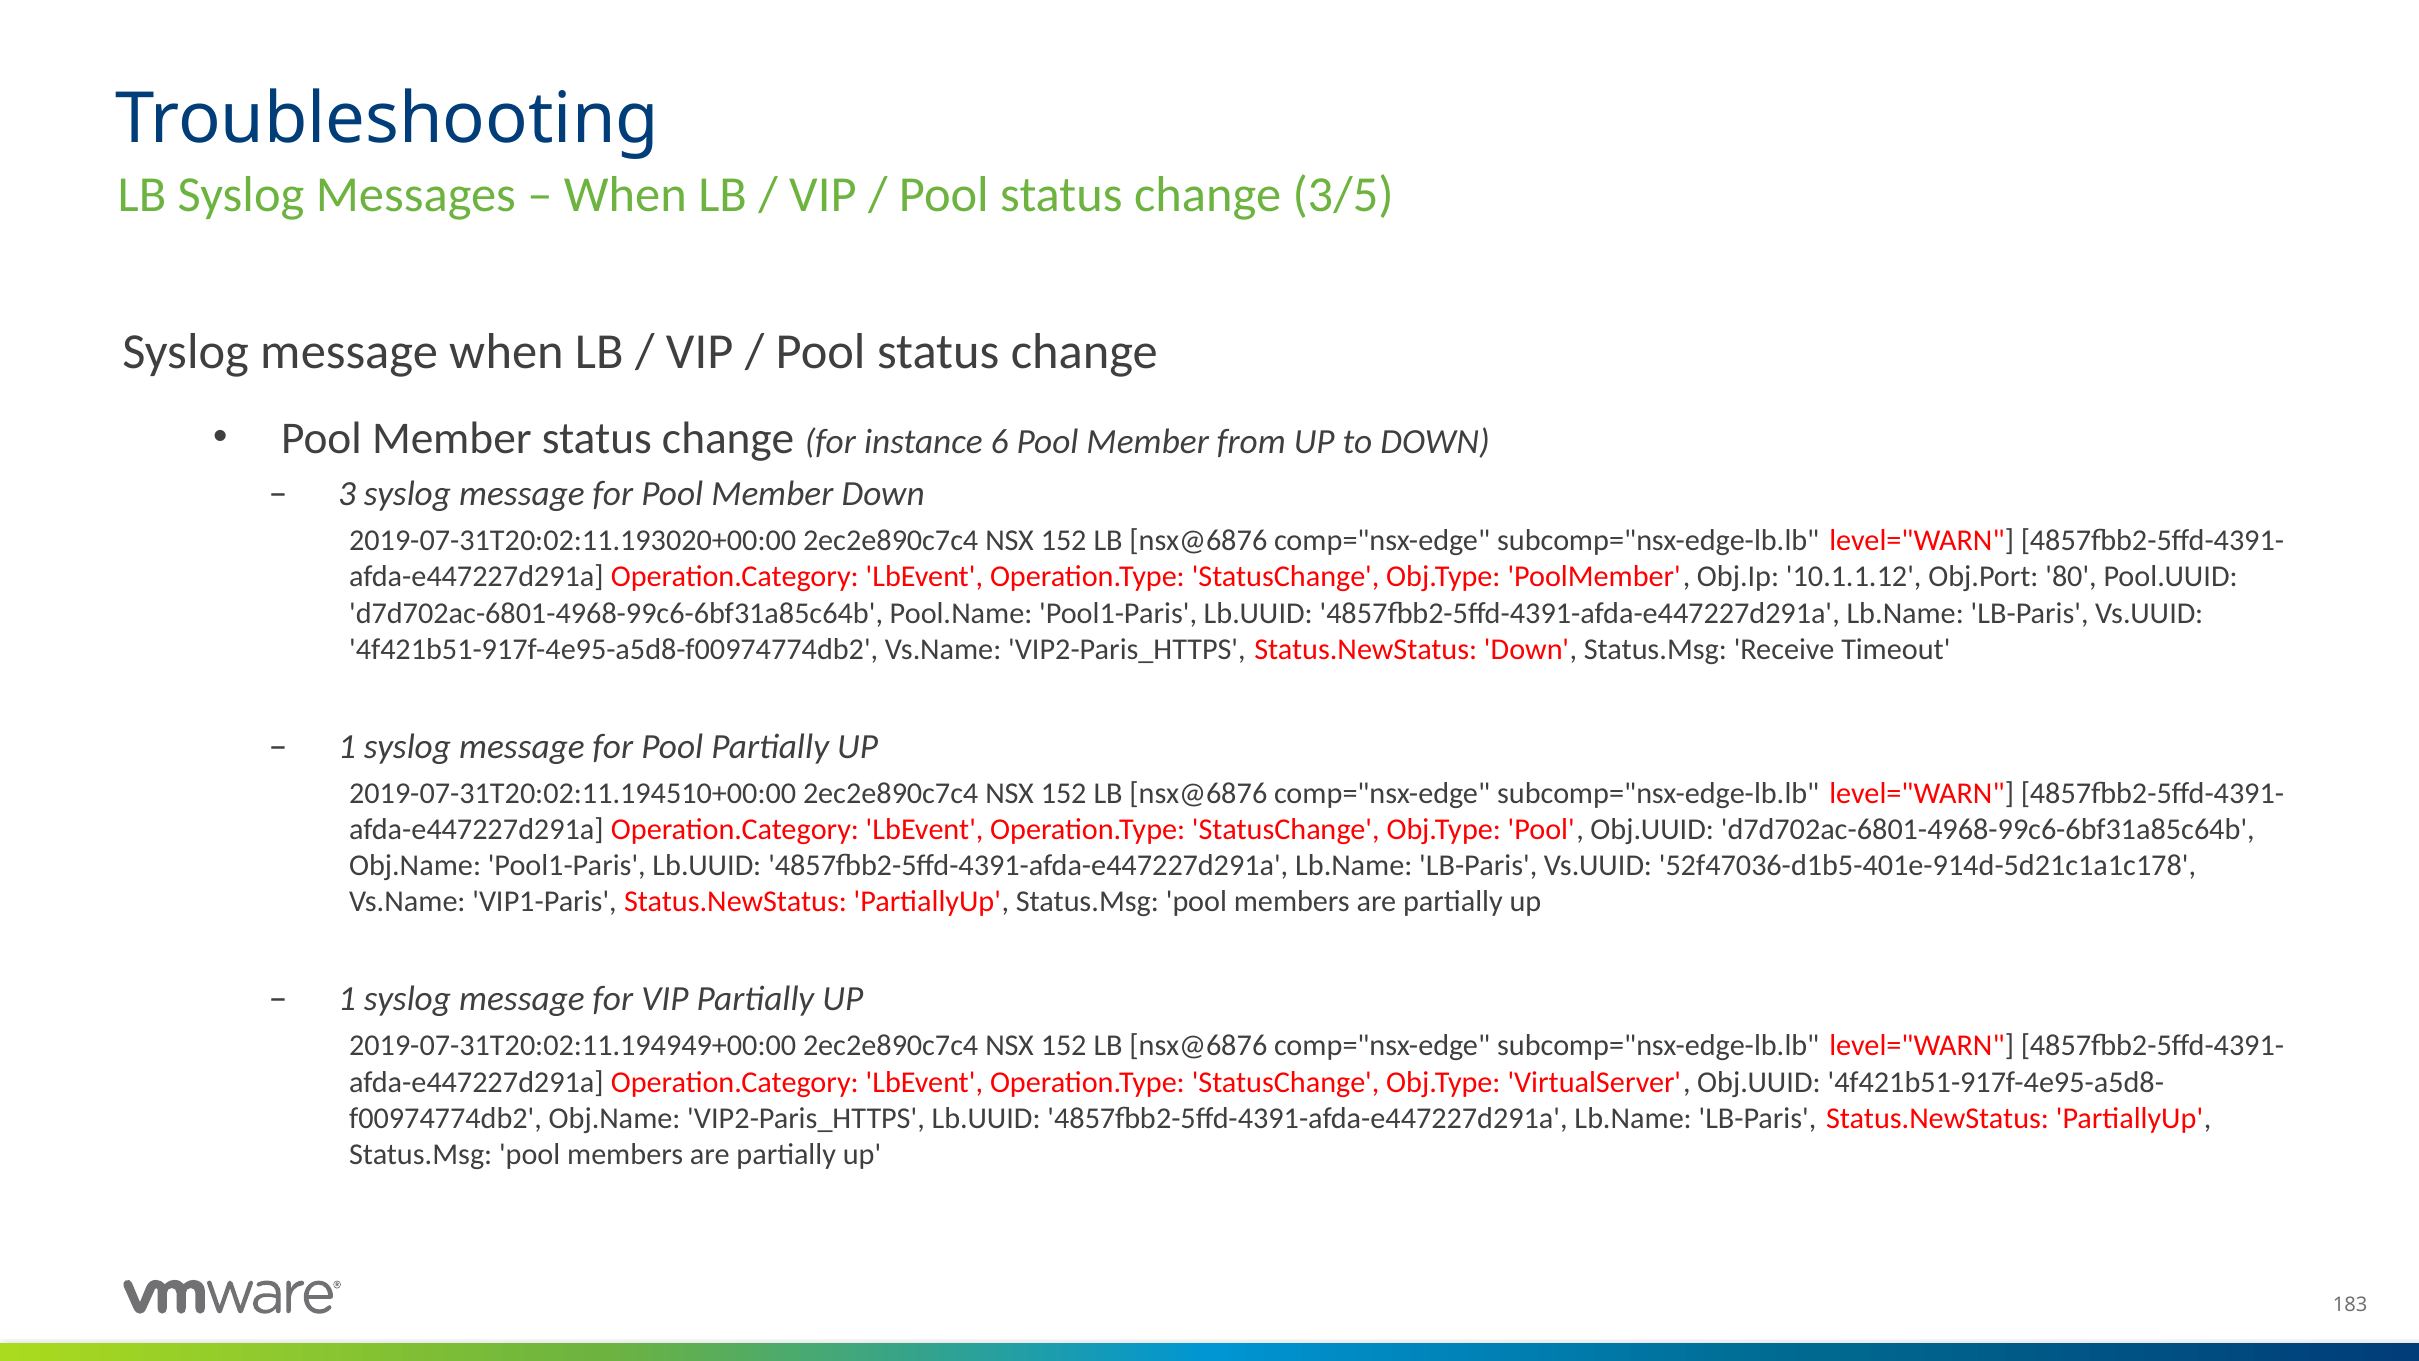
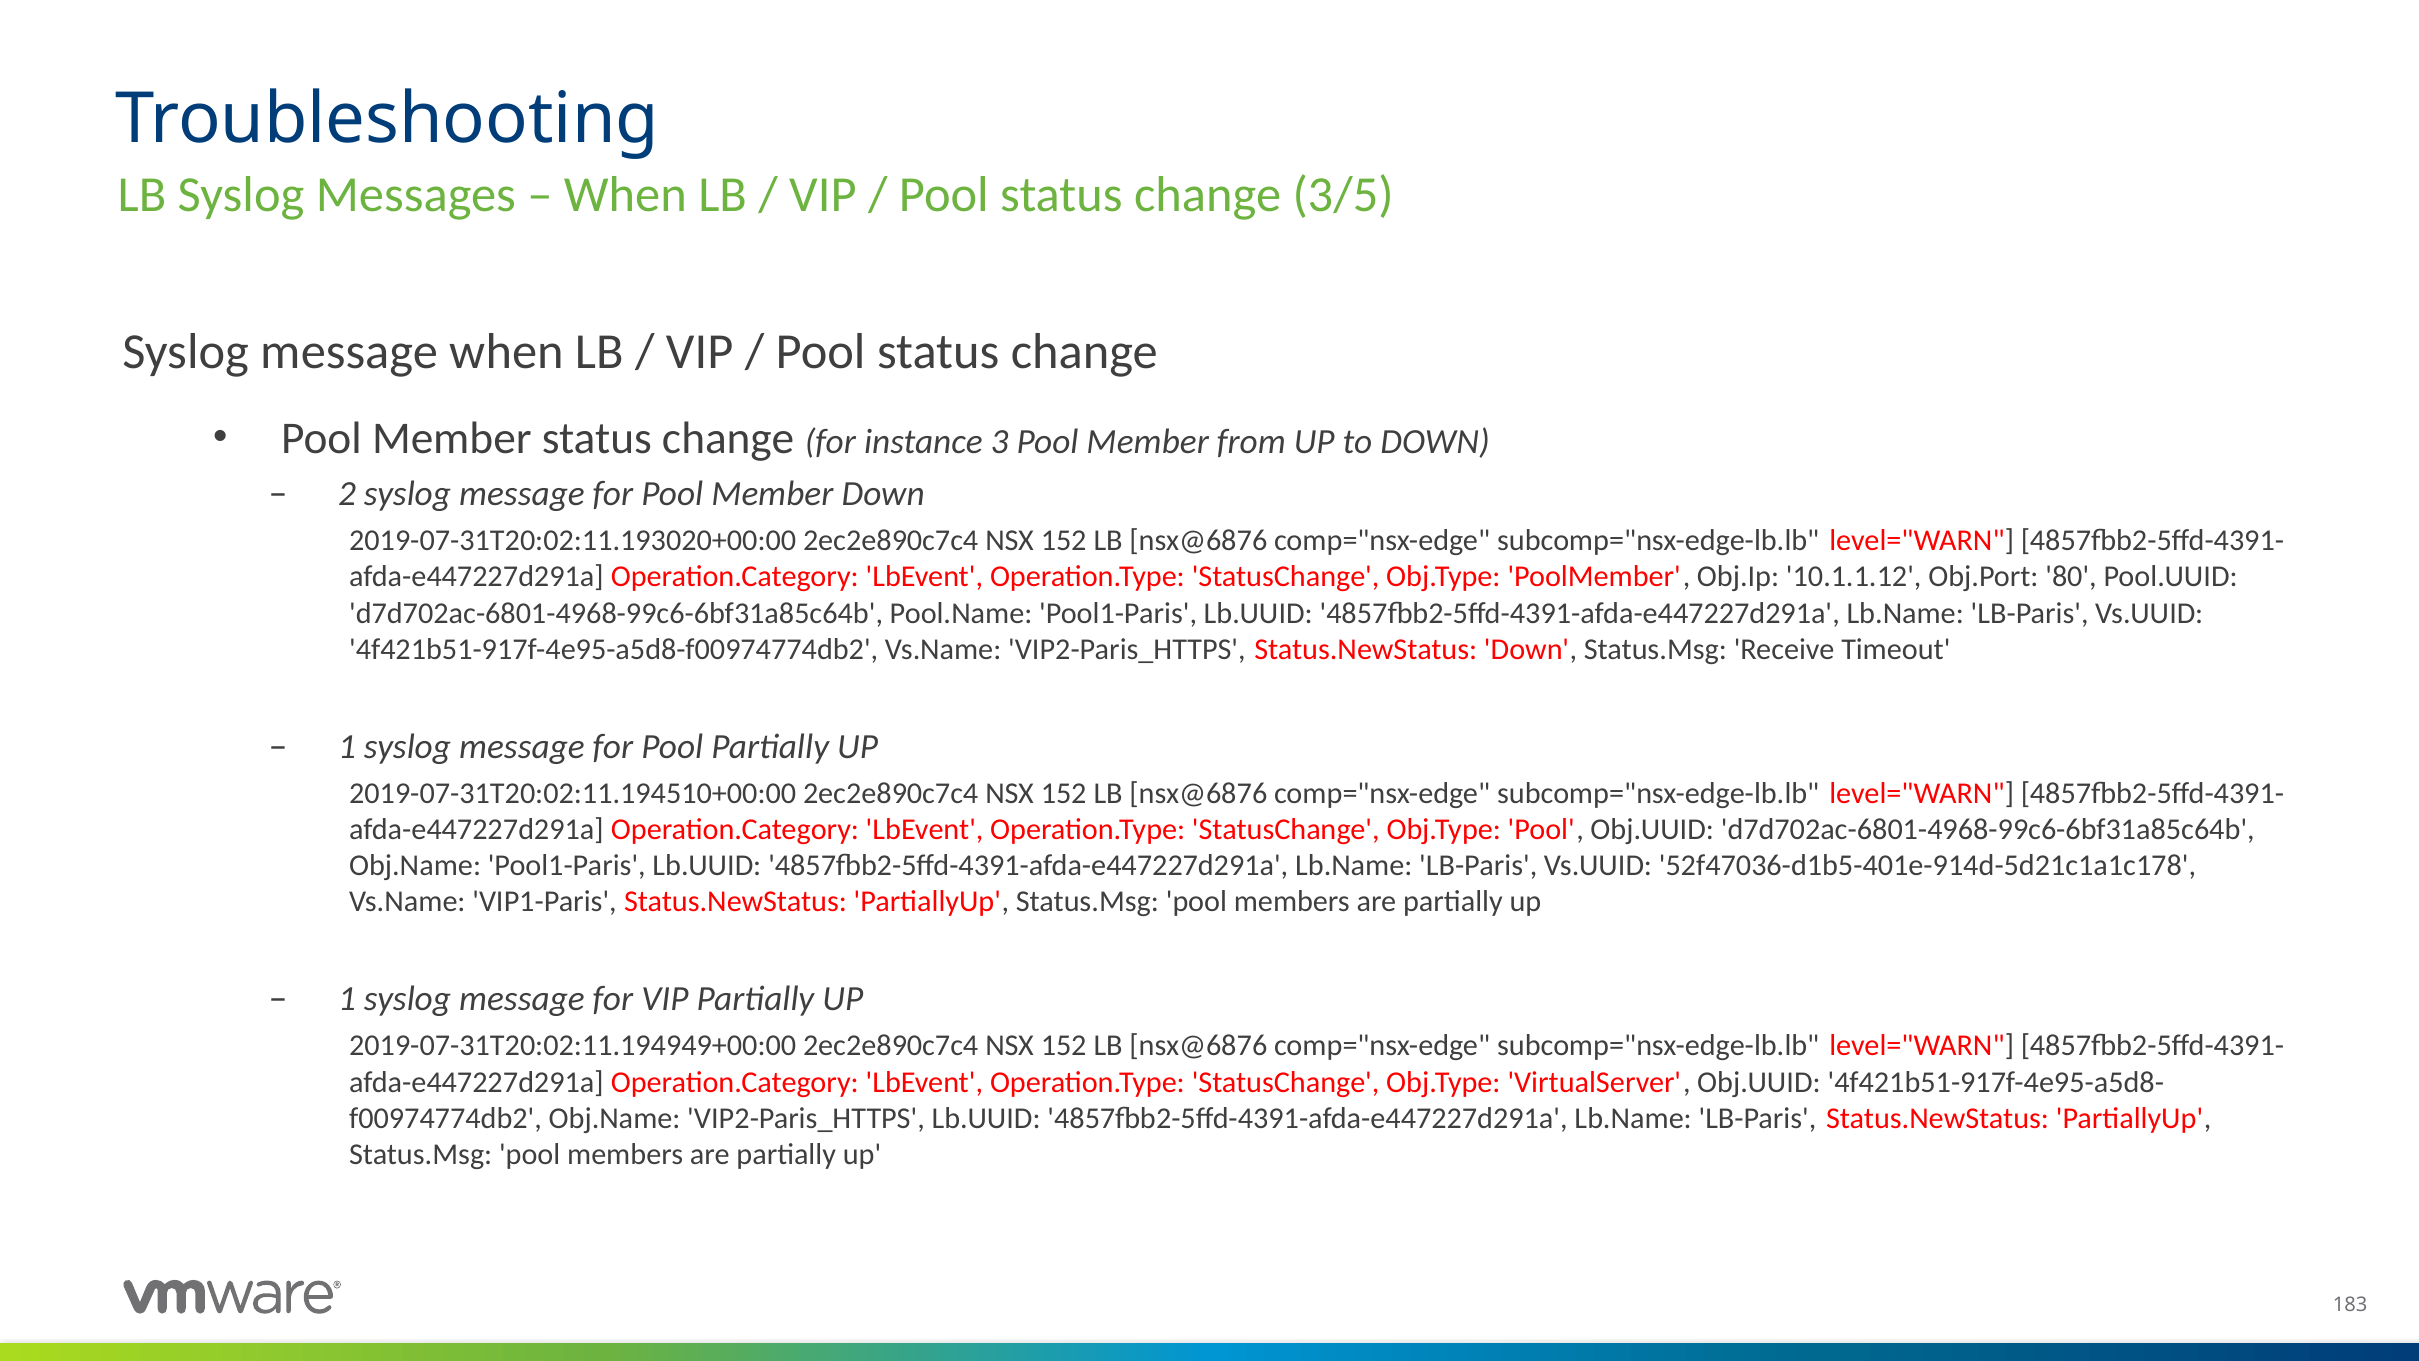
6: 6 -> 3 (1000, 442)
3: 3 -> 2 (347, 494)
